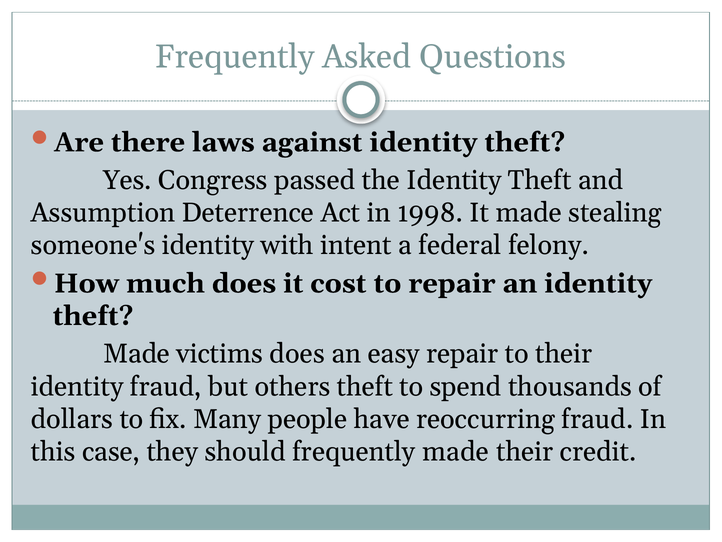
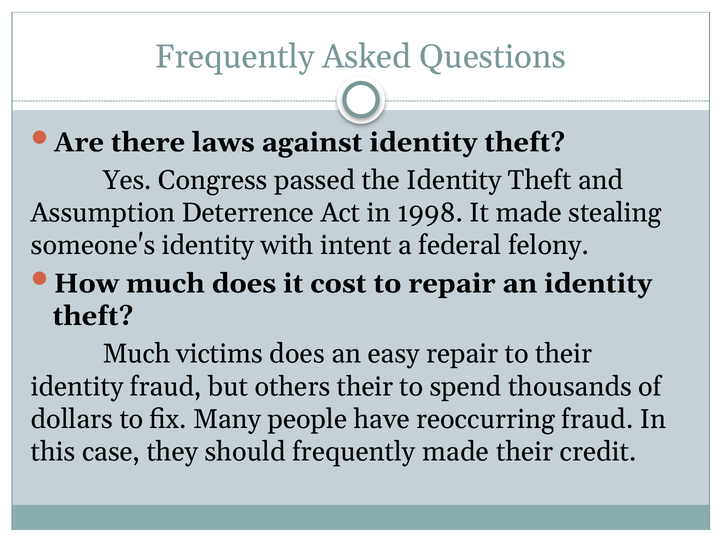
Made: Made -> Much (137, 354)
others theft: theft -> their (365, 386)
